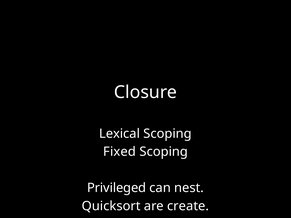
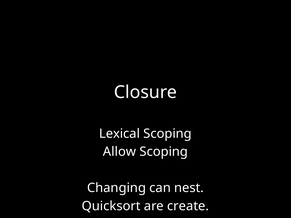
Fixed: Fixed -> Allow (120, 152)
Privileged: Privileged -> Changing (117, 188)
